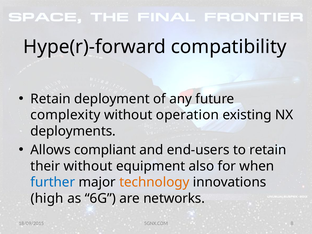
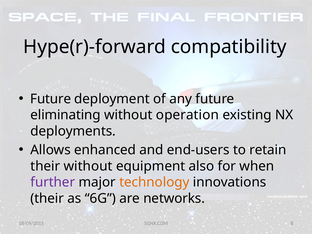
Retain: Retain -> Future (51, 99)
complexity: complexity -> eliminating (66, 115)
compliant: compliant -> enhanced (105, 150)
further colour: blue -> purple (53, 182)
high: high -> their (47, 198)
